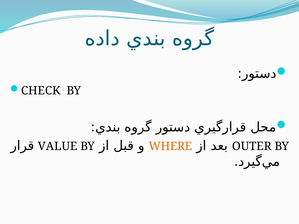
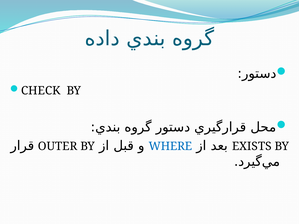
VALUE: VALUE -> OUTER (58, 146)
WHERE colour: orange -> blue (170, 146)
OUTER: OUTER -> EXISTS (252, 146)
